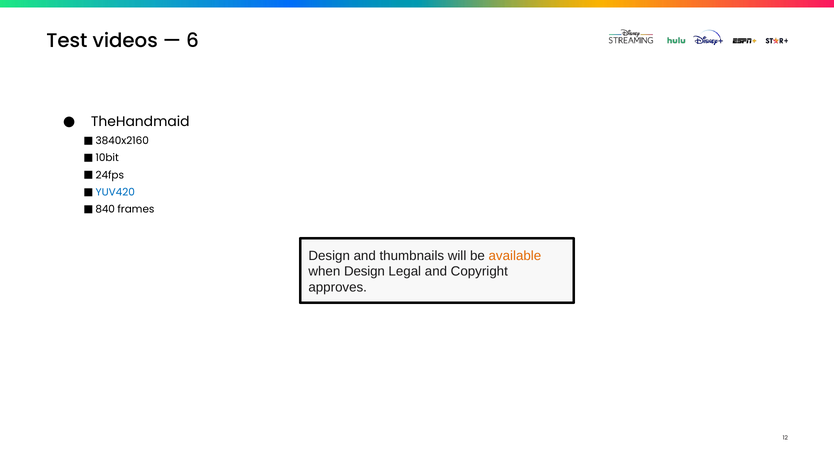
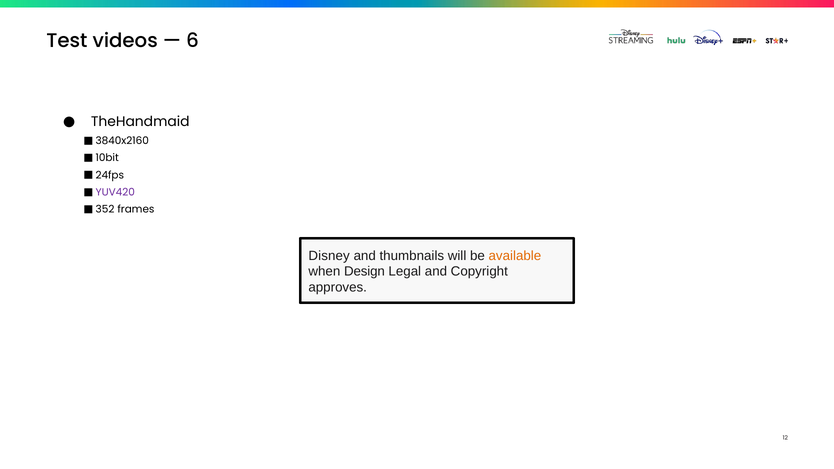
YUV420 colour: blue -> purple (115, 192)
840: 840 -> 352 (105, 209)
Design: Design -> Disney (329, 256)
